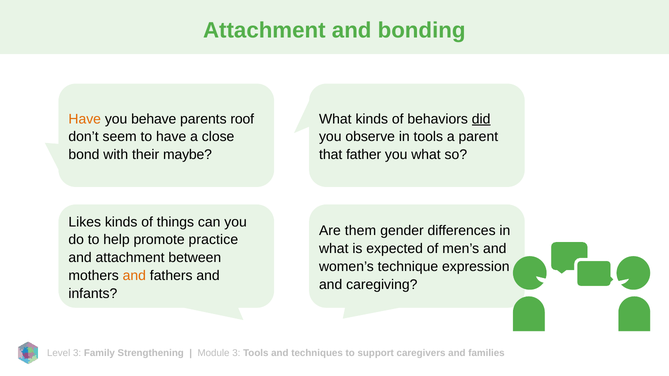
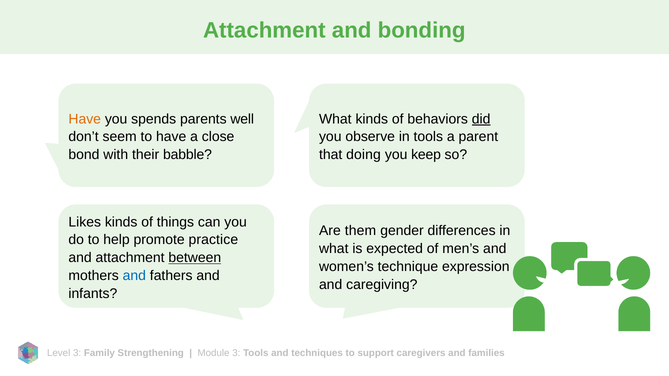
behave: behave -> spends (154, 119)
roof: roof -> well (242, 119)
maybe: maybe -> babble (187, 155)
father: father -> doing (364, 155)
you what: what -> keep (426, 155)
between underline: none -> present (195, 258)
and colour: orange -> blue (134, 276)
